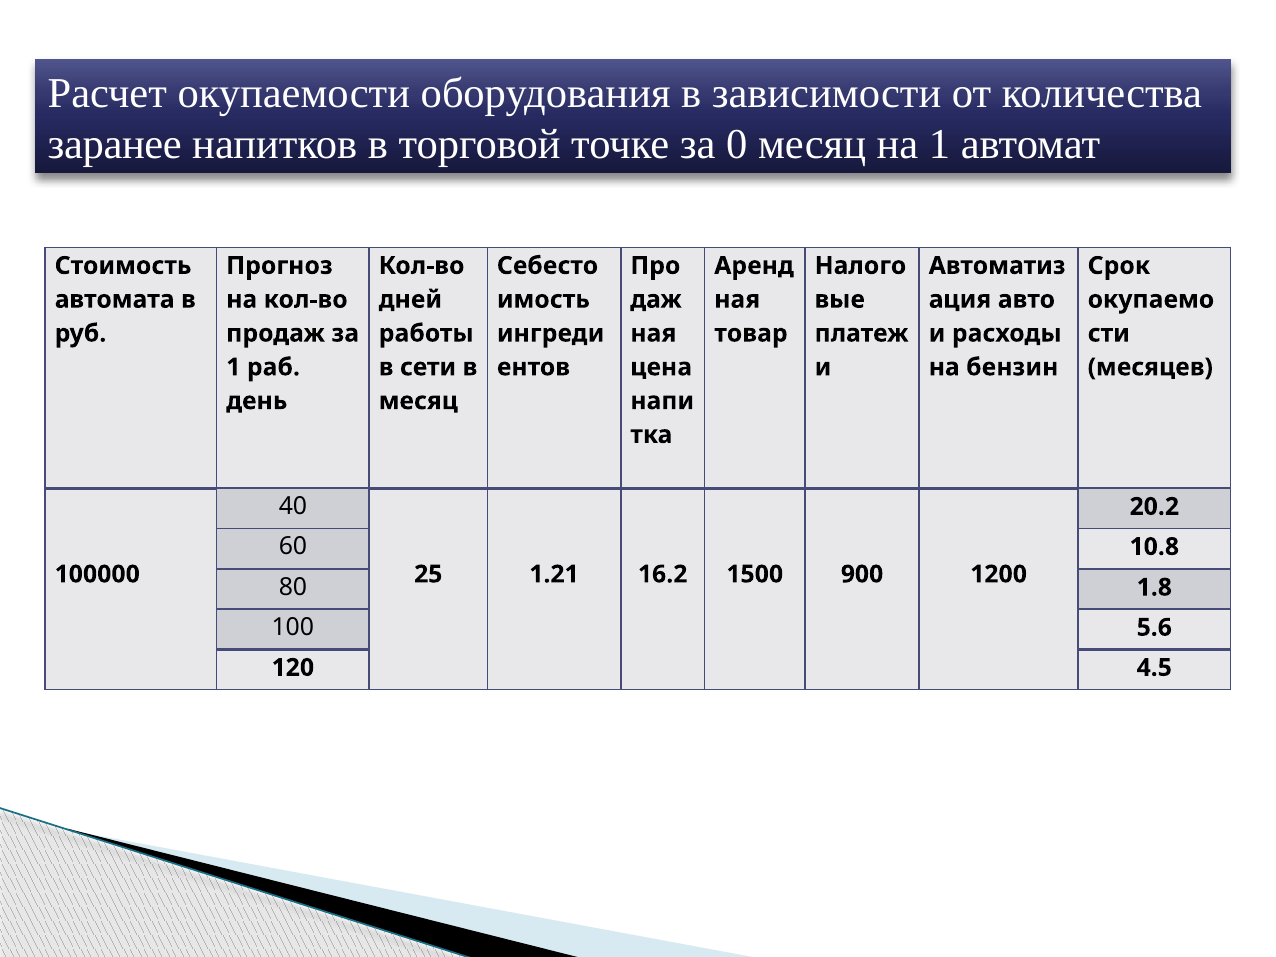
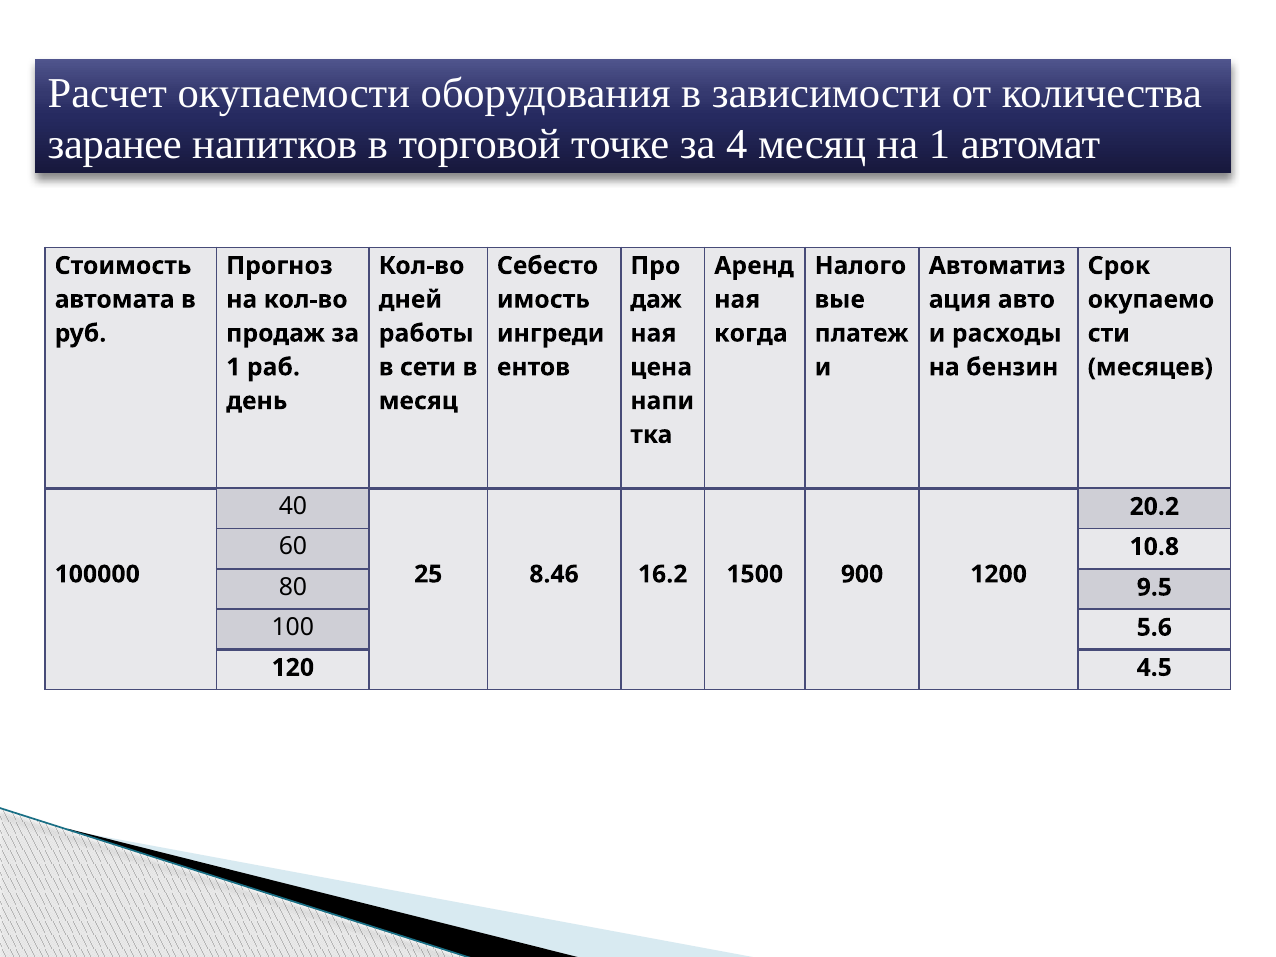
0: 0 -> 4 (737, 145)
товар: товар -> когда (751, 333)
1.21: 1.21 -> 8.46 (554, 574)
1.8: 1.8 -> 9.5 (1154, 587)
